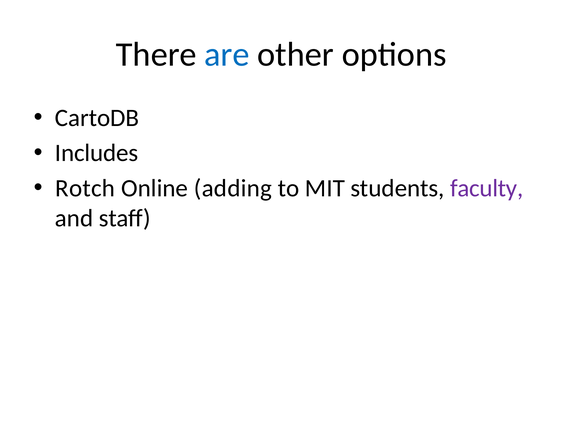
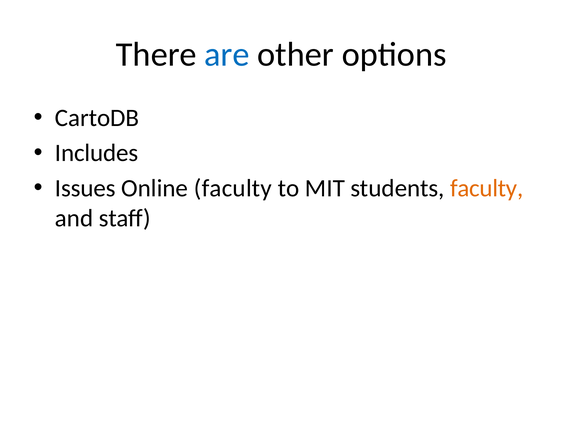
Rotch: Rotch -> Issues (85, 188)
Online adding: adding -> faculty (233, 188)
faculty colour: purple -> orange (487, 188)
